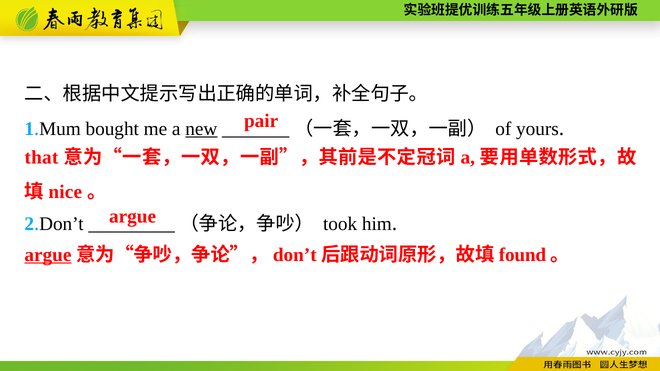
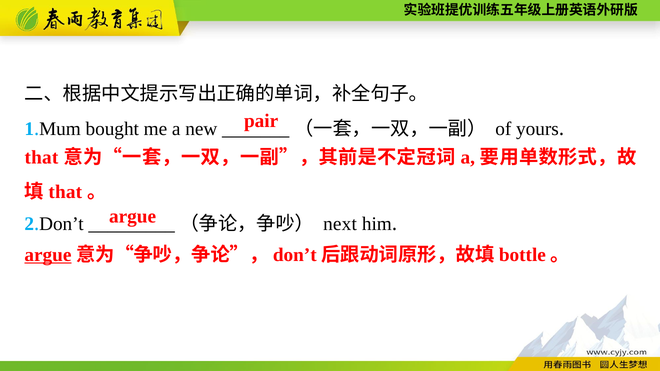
new underline: present -> none (201, 129)
nice: nice -> that (65, 192)
took: took -> next (340, 224)
found: found -> bottle (522, 255)
